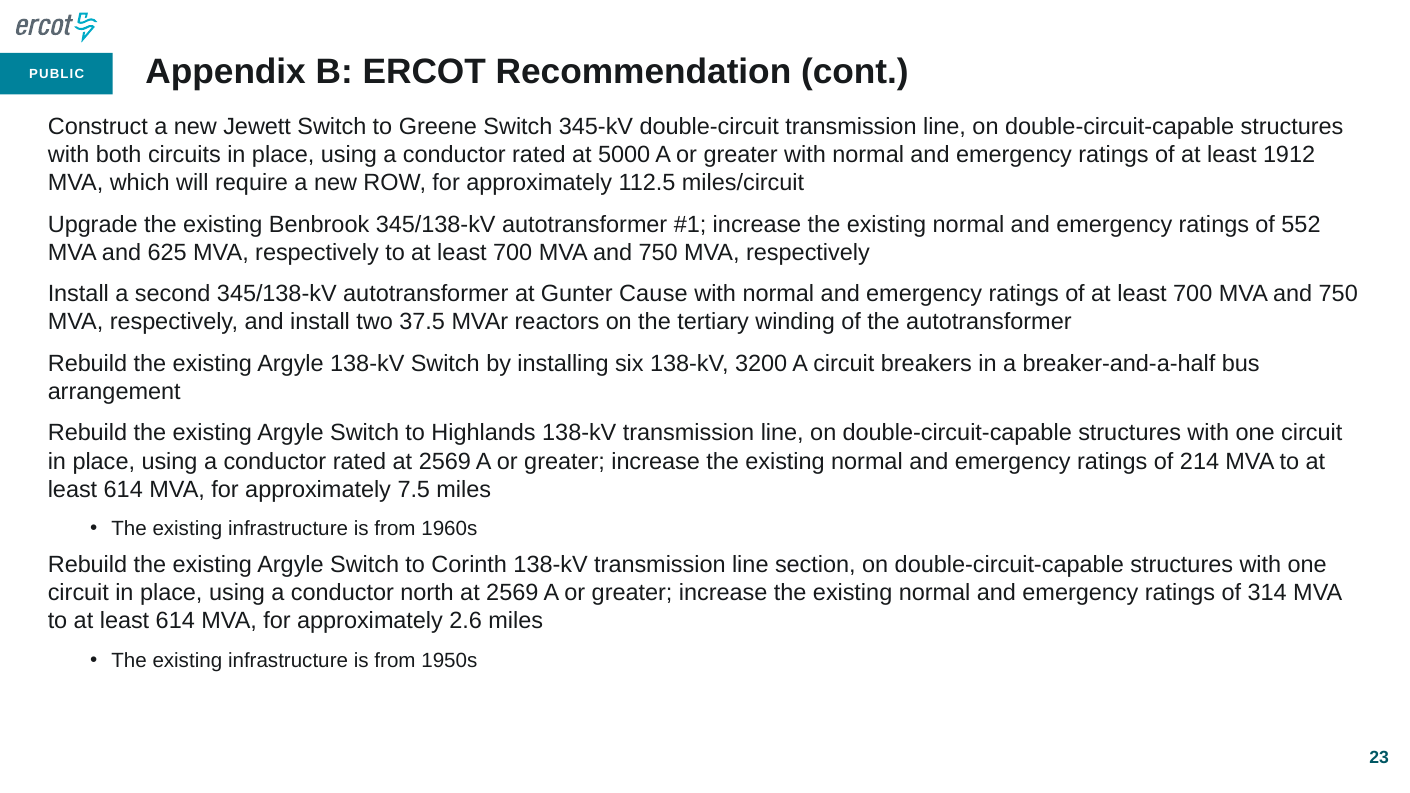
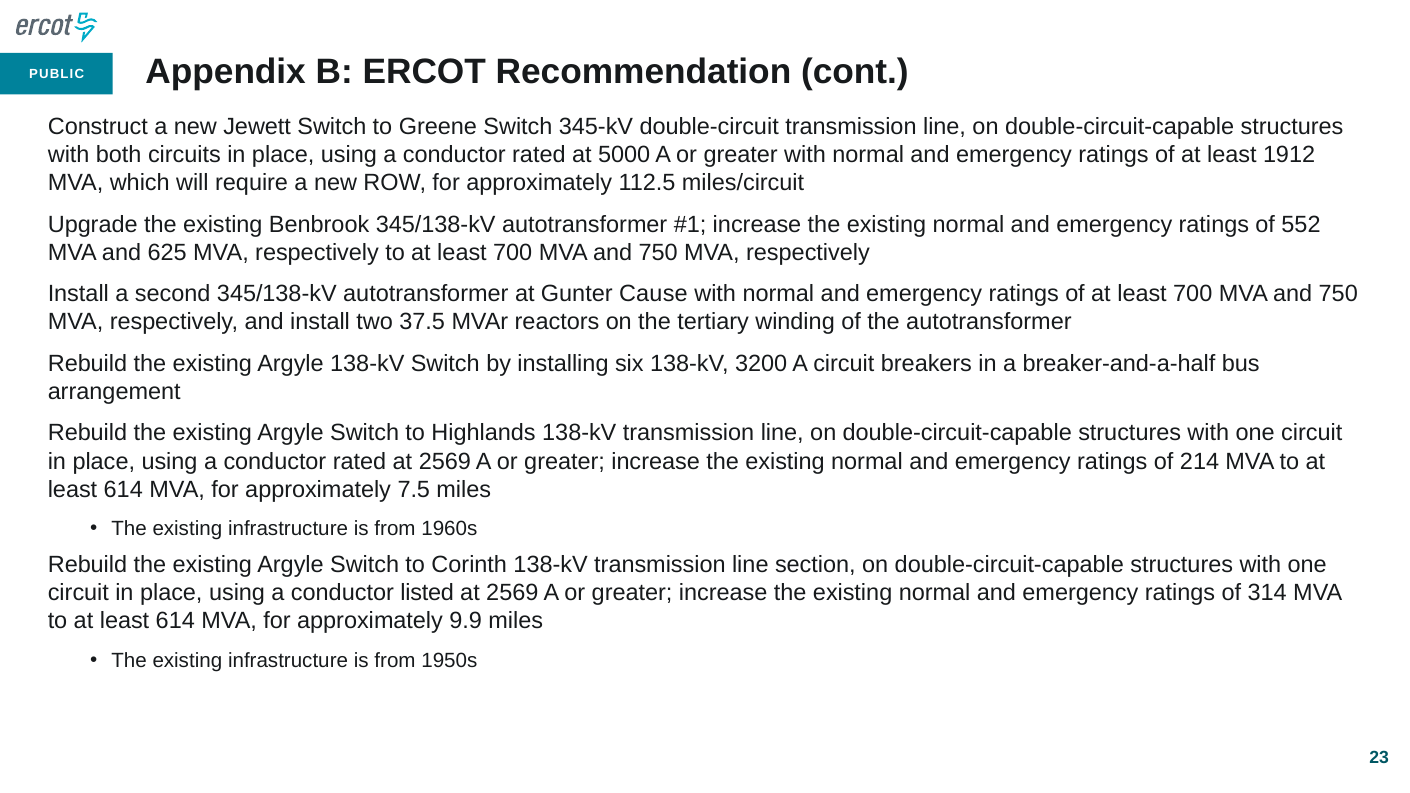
north: north -> listed (427, 593)
2.6: 2.6 -> 9.9 (466, 621)
